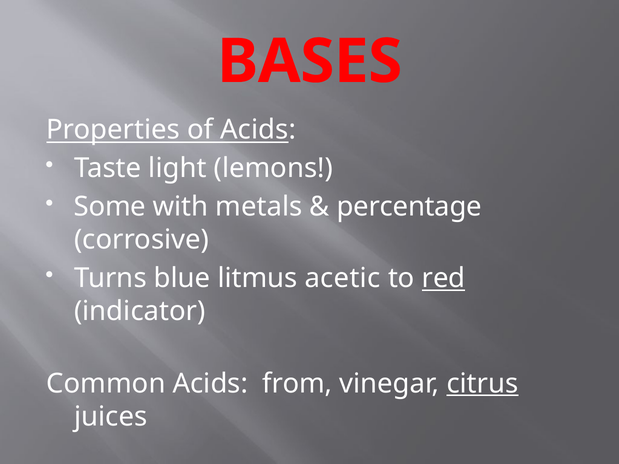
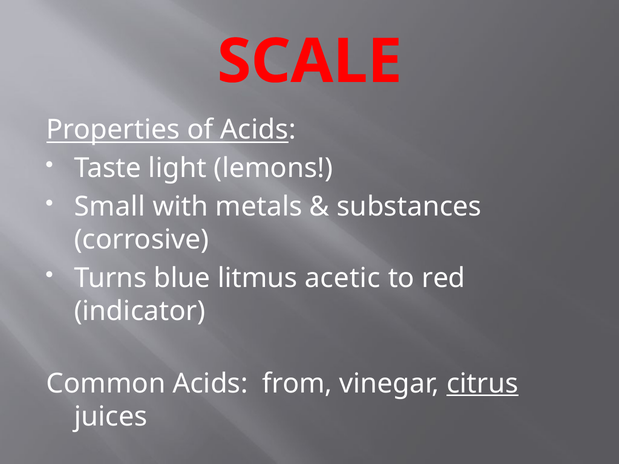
BASES: BASES -> SCALE (310, 62)
Some: Some -> Small (110, 207)
percentage: percentage -> substances (409, 207)
red underline: present -> none (444, 279)
